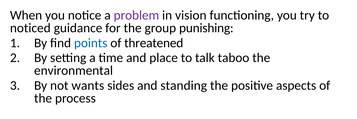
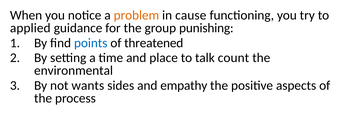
problem colour: purple -> orange (136, 15)
vision: vision -> cause (191, 15)
noticed: noticed -> applied (30, 28)
taboo: taboo -> count (233, 58)
standing: standing -> empathy (184, 85)
